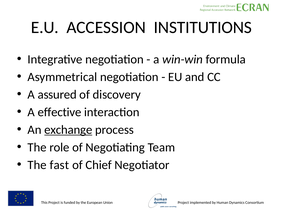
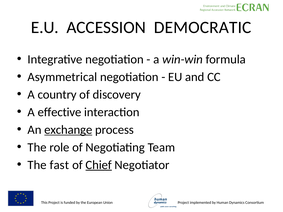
INSTITUTIONS: INSTITUTIONS -> DEMOCRATIC (203, 27)
assured: assured -> country (57, 95)
Chief underline: none -> present (99, 165)
